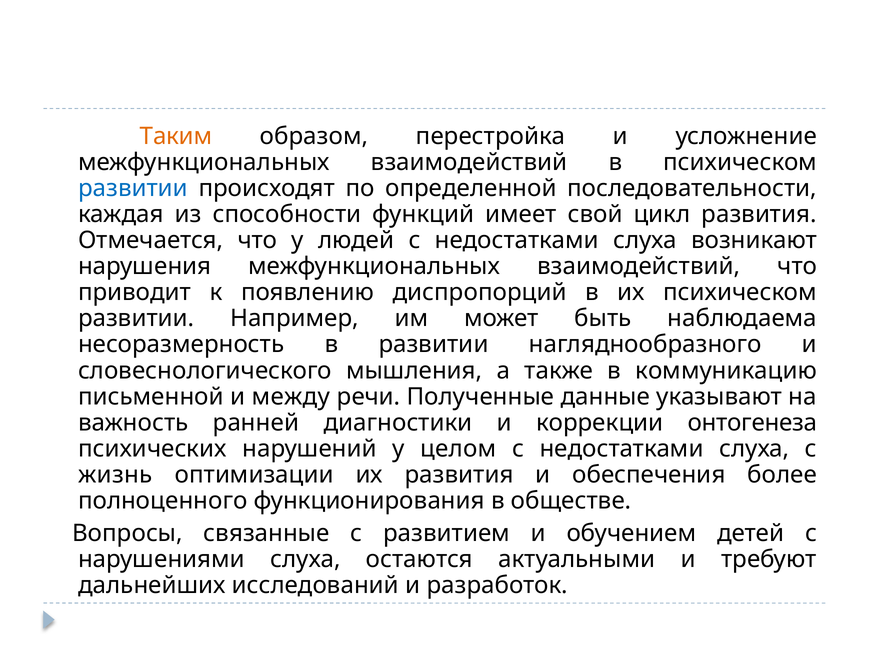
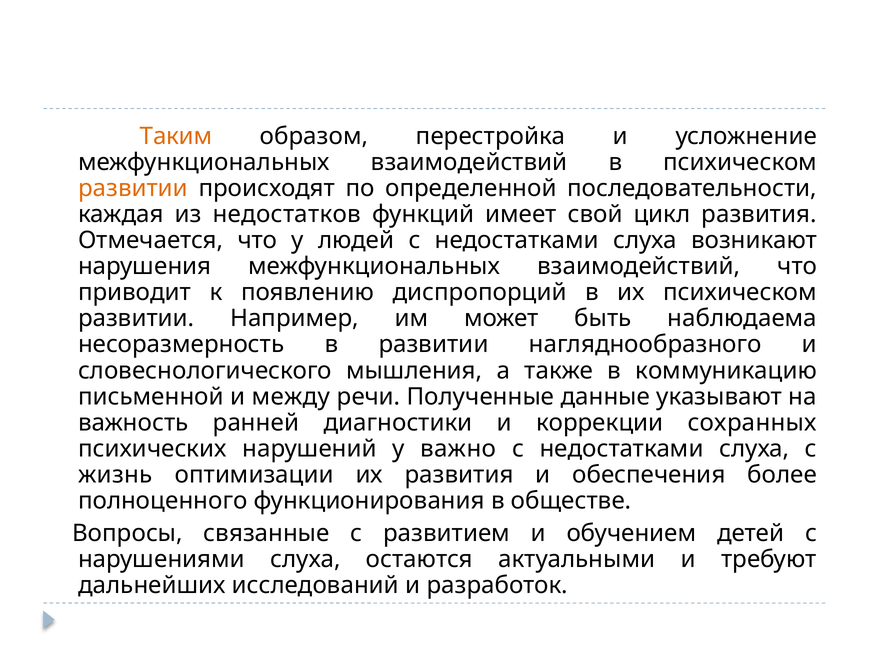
развитии colour: blue -> orange (133, 188)
способности: способности -> недостатков (287, 215)
онтогенеза: онтогенеза -> сохранных (752, 423)
целом: целом -> важно (458, 449)
